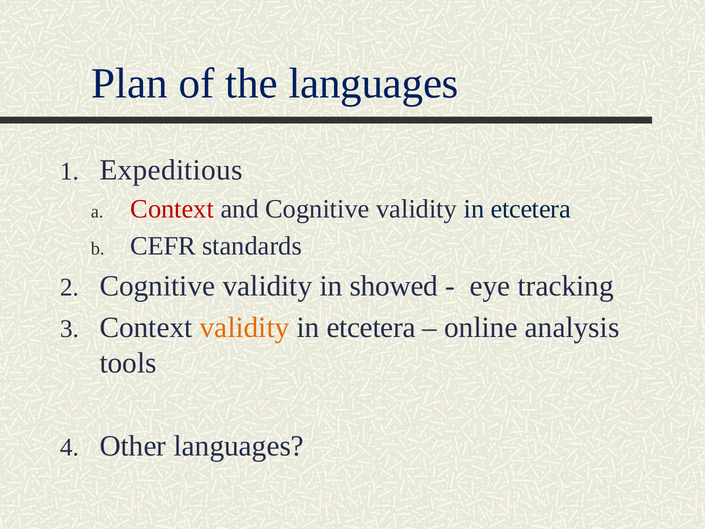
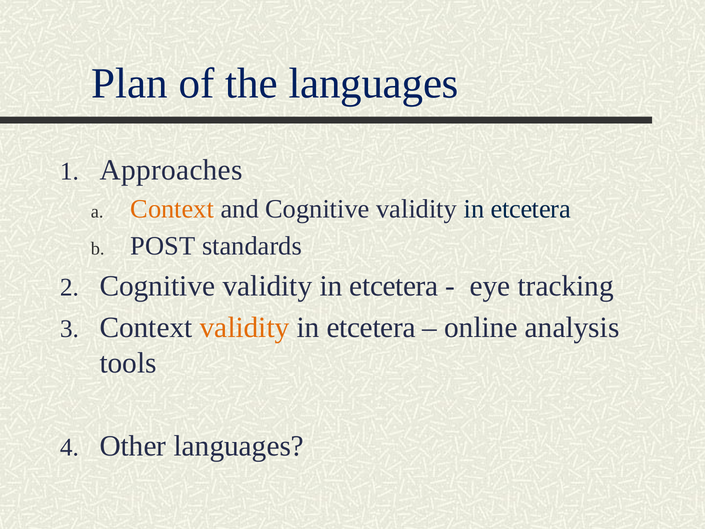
Expeditious: Expeditious -> Approaches (171, 170)
Context colour: red -> orange (172, 209)
CEFR: CEFR -> POST (163, 246)
showed: showed -> etcetera (394, 286)
